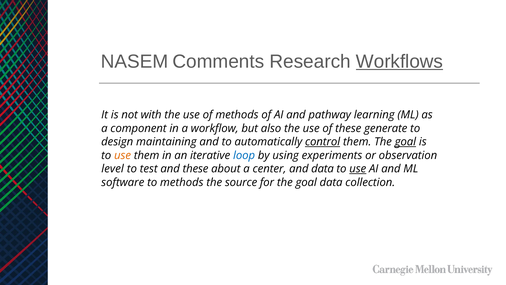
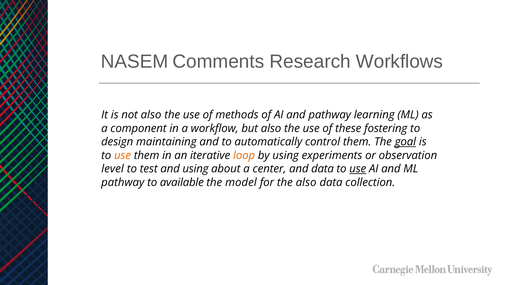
Workflows underline: present -> none (400, 61)
not with: with -> also (151, 115)
generate: generate -> fostering (386, 128)
control underline: present -> none (323, 142)
loop colour: blue -> orange (244, 155)
and these: these -> using (196, 169)
software: software -> pathway (123, 182)
to methods: methods -> available (182, 182)
source: source -> model (241, 182)
for the goal: goal -> also (306, 182)
